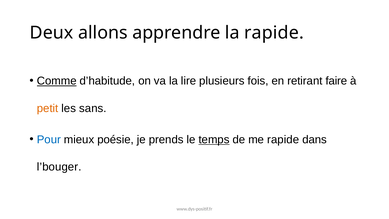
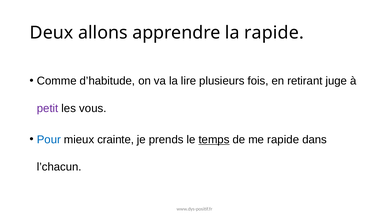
Comme underline: present -> none (57, 81)
faire: faire -> juge (336, 81)
petit colour: orange -> purple (48, 108)
sans: sans -> vous (93, 108)
poésie: poésie -> crainte (116, 139)
l’bouger: l’bouger -> l’chacun (59, 167)
